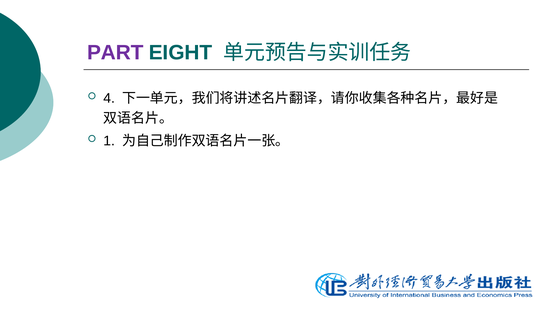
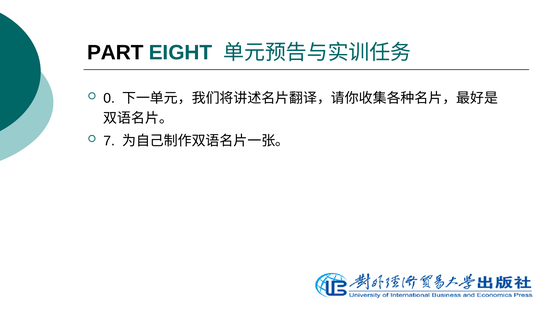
PART colour: purple -> black (115, 53)
4: 4 -> 0 (109, 98)
1: 1 -> 7 (109, 141)
